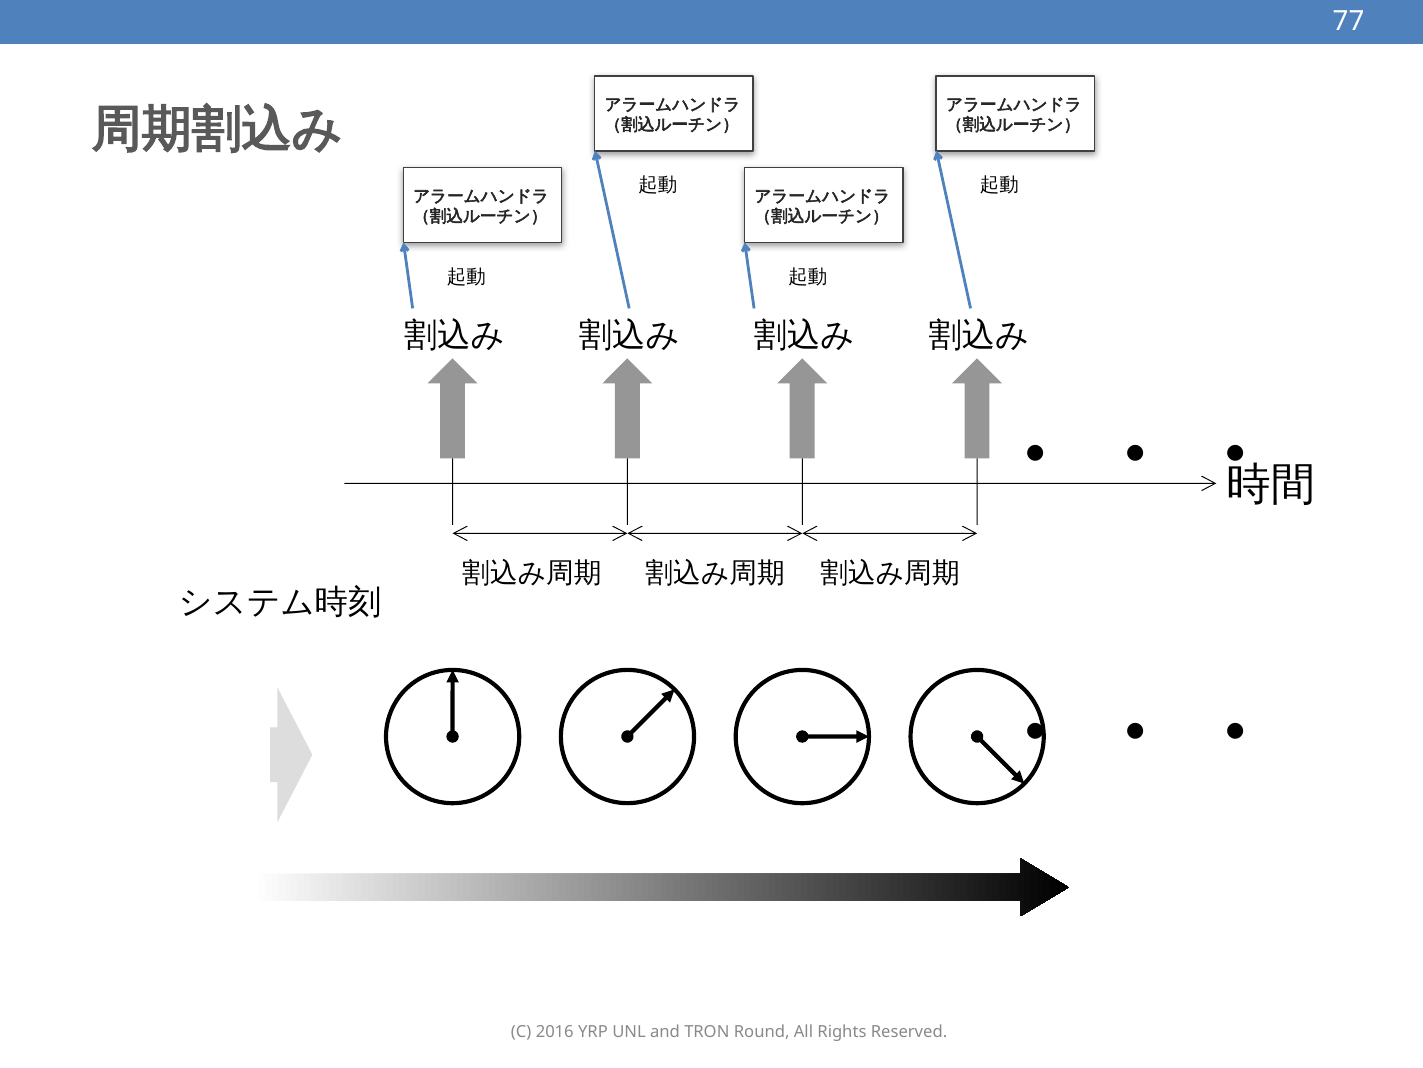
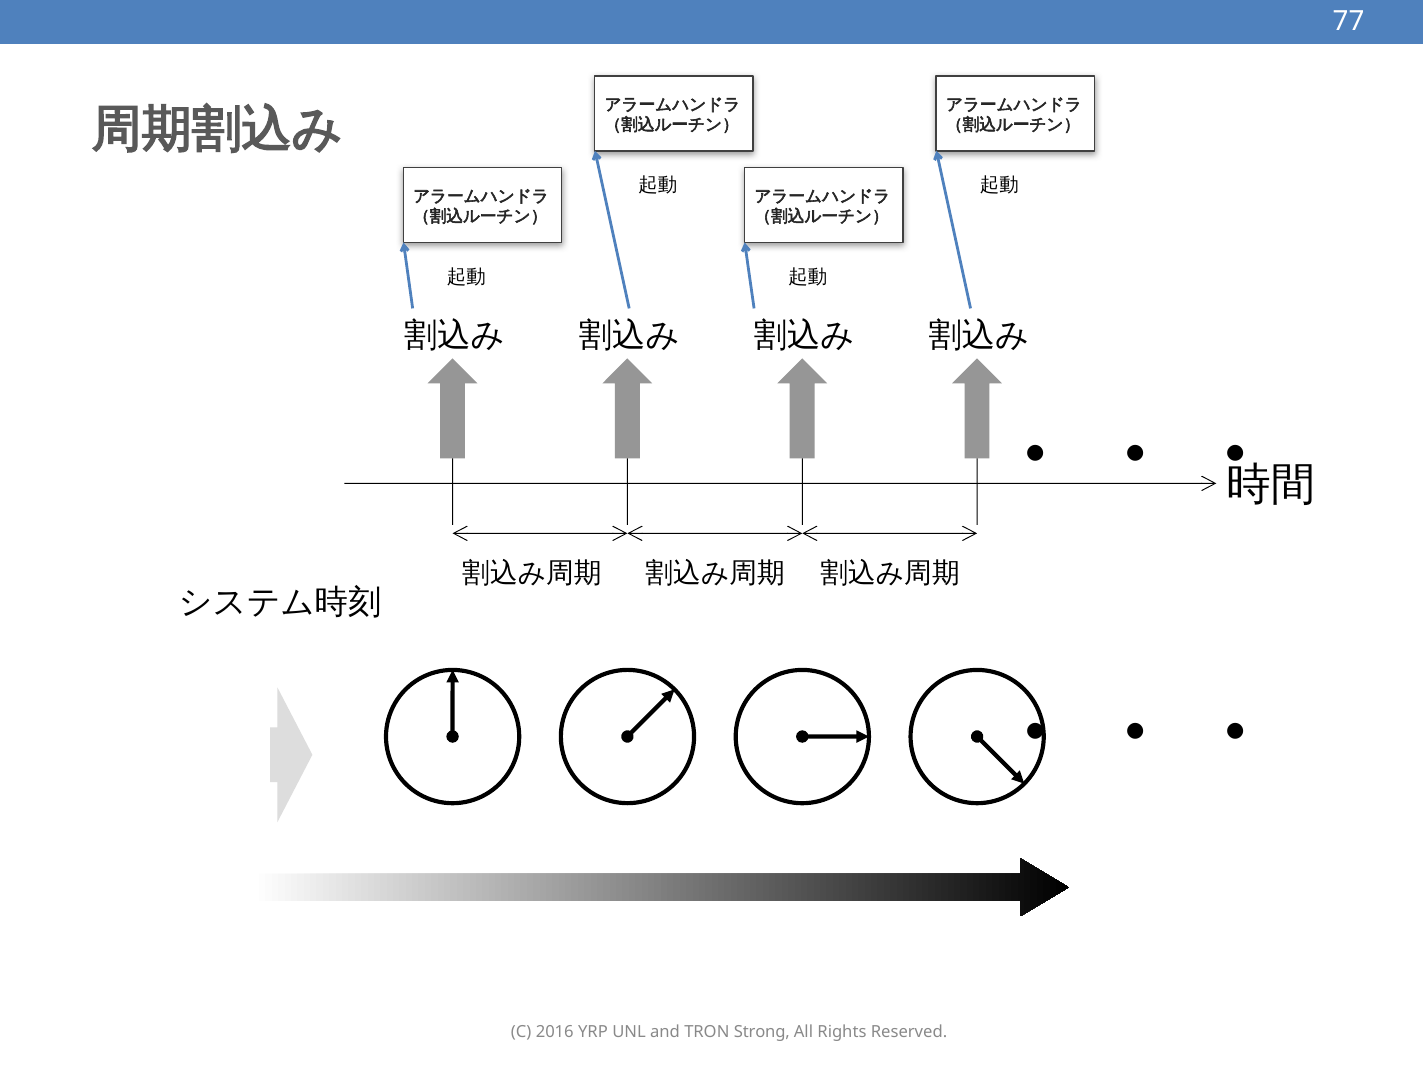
Round: Round -> Strong (762, 1032)
